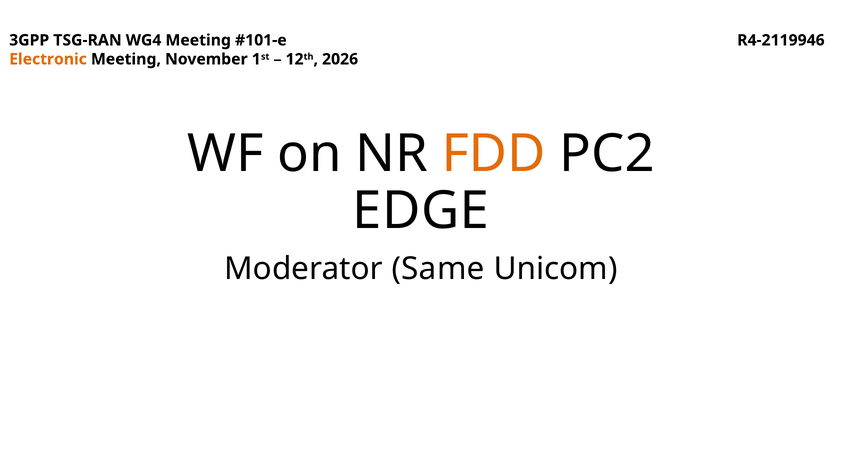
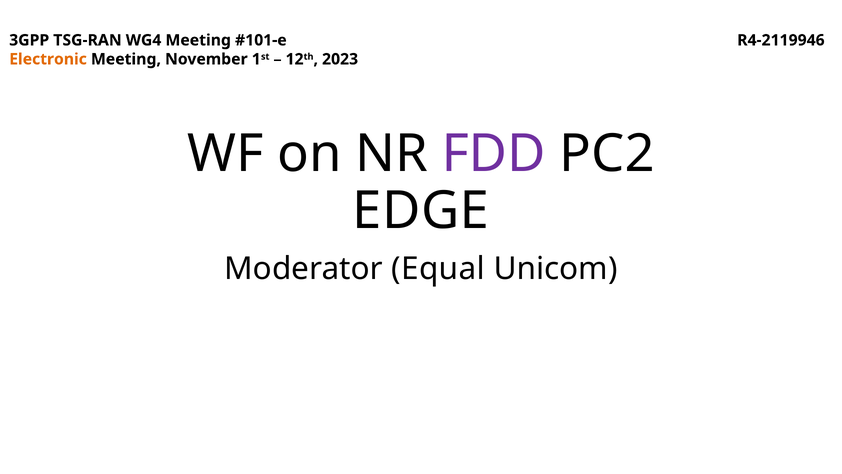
2026: 2026 -> 2023 (340, 59)
FDD colour: orange -> purple (494, 154)
Same: Same -> Equal (438, 269)
